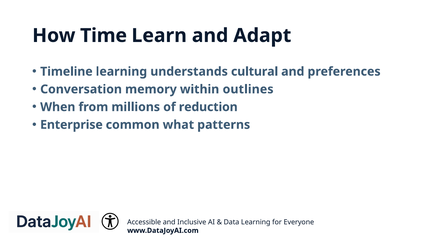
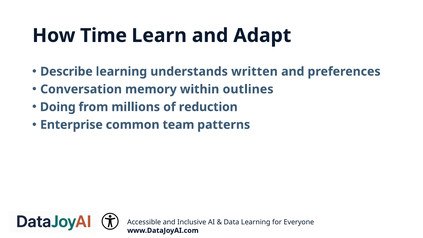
Timeline: Timeline -> Describe (66, 72)
cultural: cultural -> written (254, 72)
When: When -> Doing (58, 107)
what: what -> team (178, 125)
